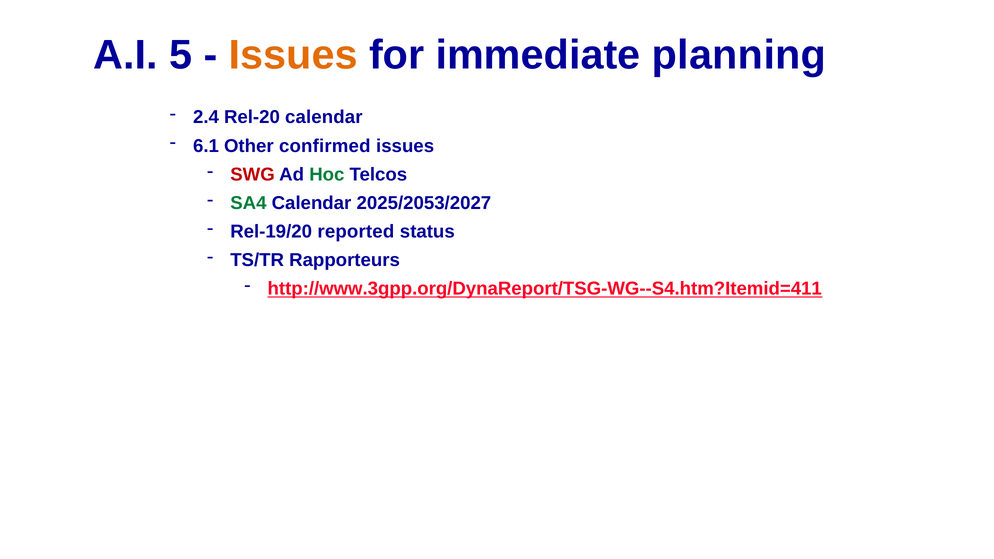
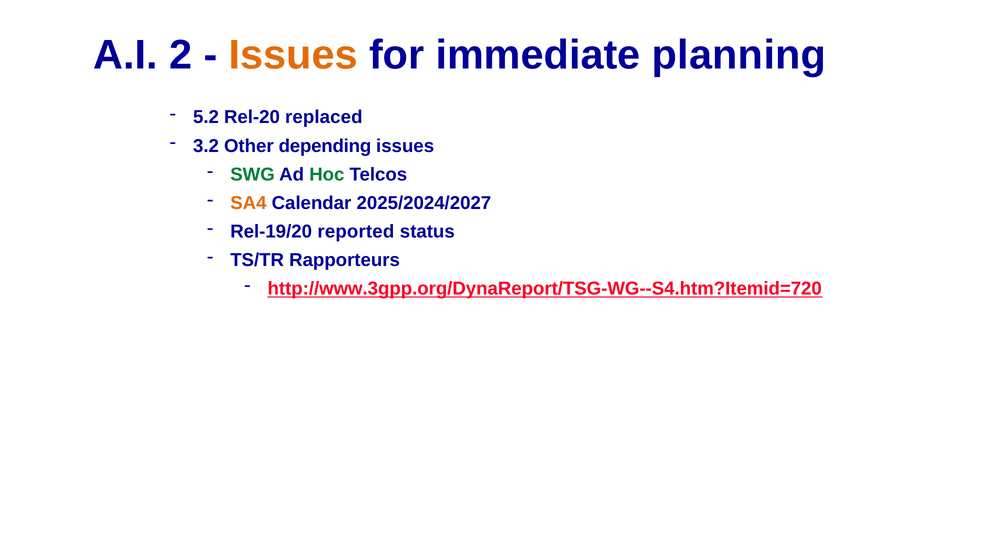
5: 5 -> 2 (181, 55)
2.4: 2.4 -> 5.2 (206, 117)
Rel-20 calendar: calendar -> replaced (324, 117)
6.1: 6.1 -> 3.2 (206, 146)
confirmed: confirmed -> depending (325, 146)
SWG colour: red -> green (253, 174)
SA4 colour: green -> orange (248, 203)
2025/2053/2027: 2025/2053/2027 -> 2025/2024/2027 (424, 203)
http://www.3gpp.org/DynaReport/TSG-WG--S4.htm?Itemid=411: http://www.3gpp.org/DynaReport/TSG-WG--S4.htm?Itemid=411 -> http://www.3gpp.org/DynaReport/TSG-WG--S4.htm?Itemid=720 (545, 289)
